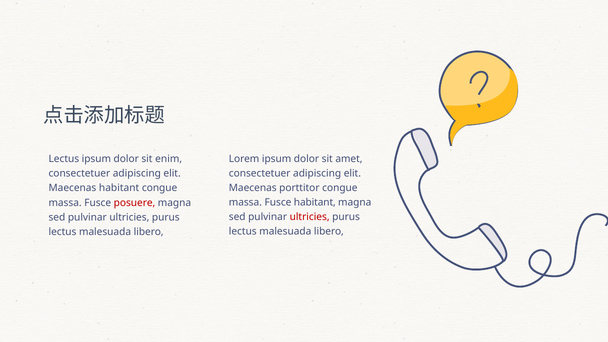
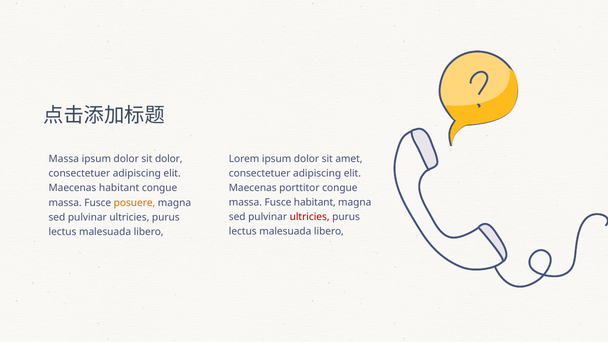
Lectus: Lectus -> Massa (64, 159)
sit enim: enim -> dolor (169, 159)
posuere colour: red -> orange (135, 203)
